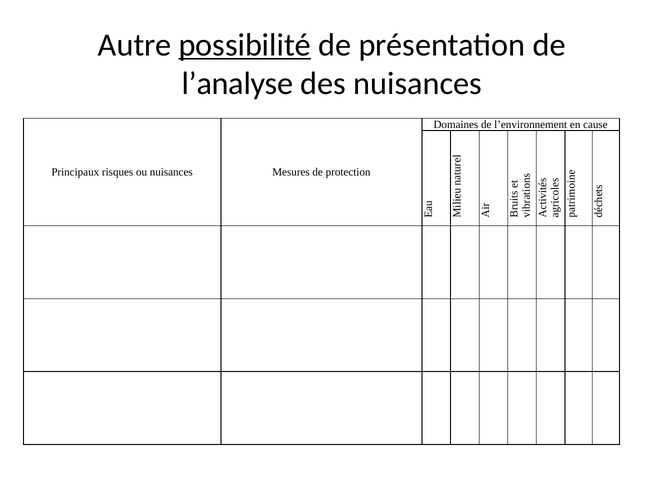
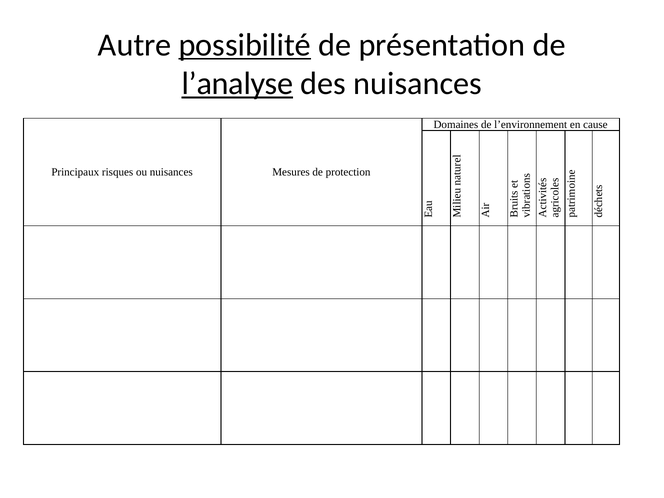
l’analyse underline: none -> present (238, 84)
